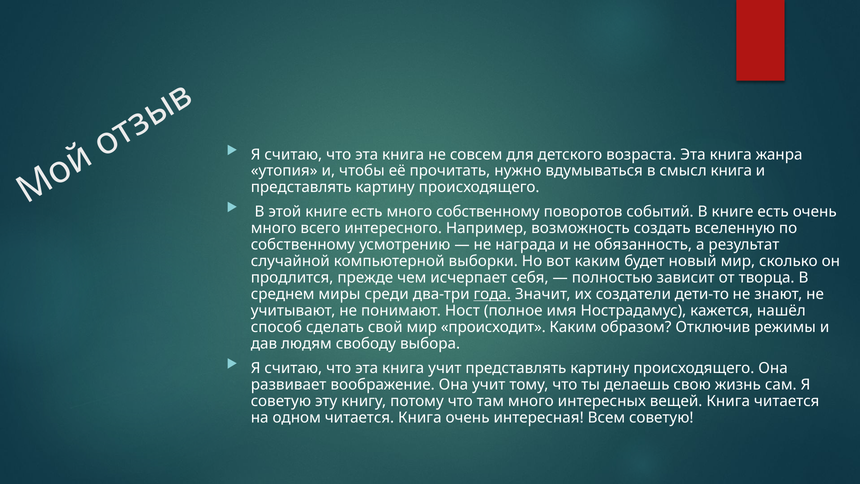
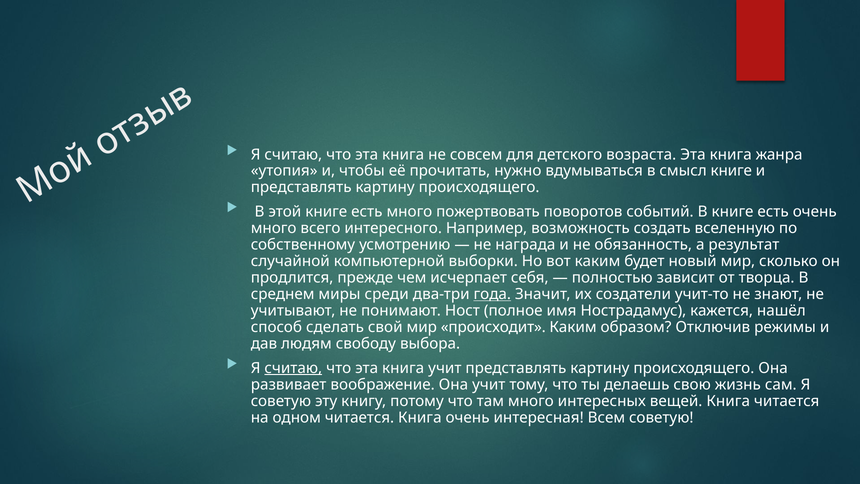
смысл книга: книга -> книге (731, 171)
много собственному: собственному -> пожертвовать (488, 212)
дети-то: дети-то -> учит-то (702, 294)
считаю underline: none -> present (293, 368)
